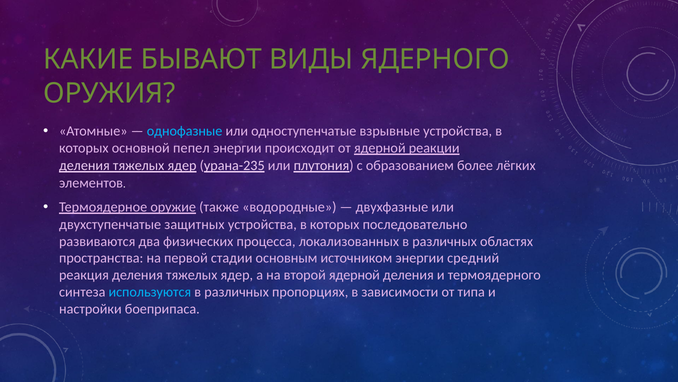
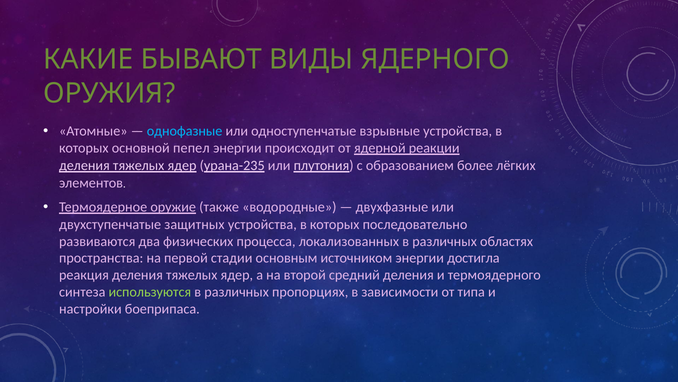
средний: средний -> достигла (473, 258)
второй ядерной: ядерной -> средний (354, 275)
используются colour: light blue -> light green (150, 292)
